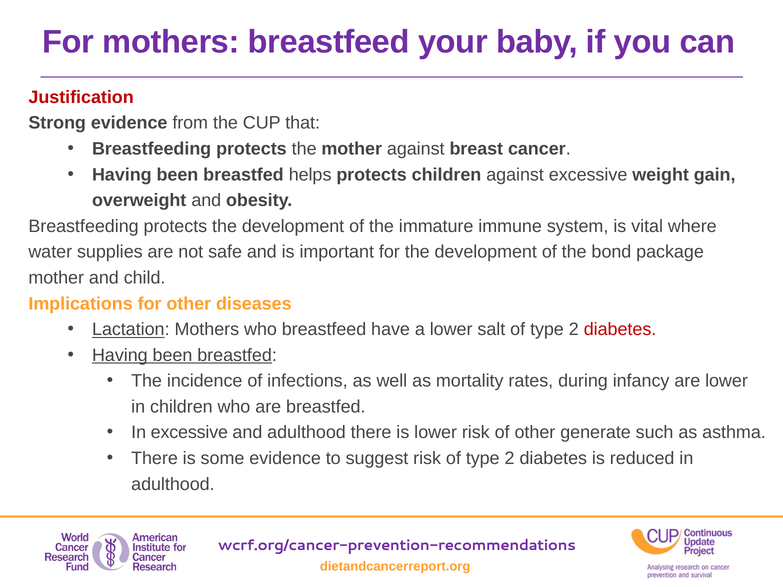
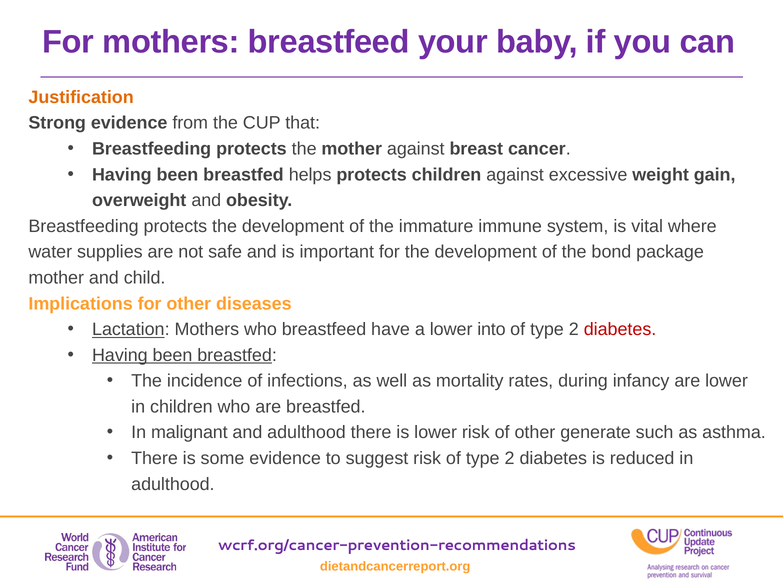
Justification colour: red -> orange (81, 97)
salt: salt -> into (491, 330)
In excessive: excessive -> malignant (189, 433)
